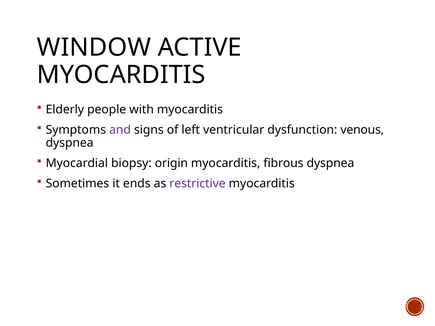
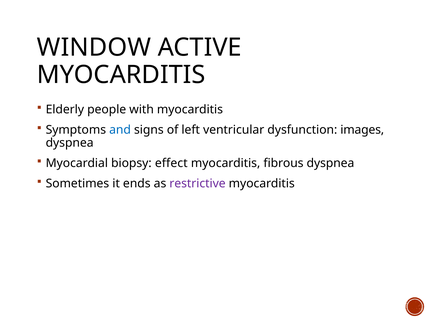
and colour: purple -> blue (120, 130)
venous: venous -> images (362, 130)
origin: origin -> effect (171, 163)
